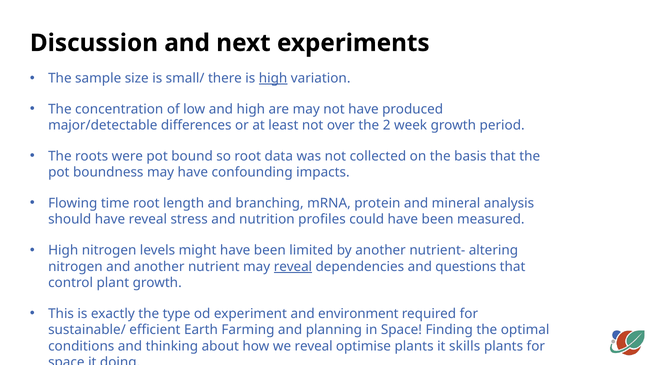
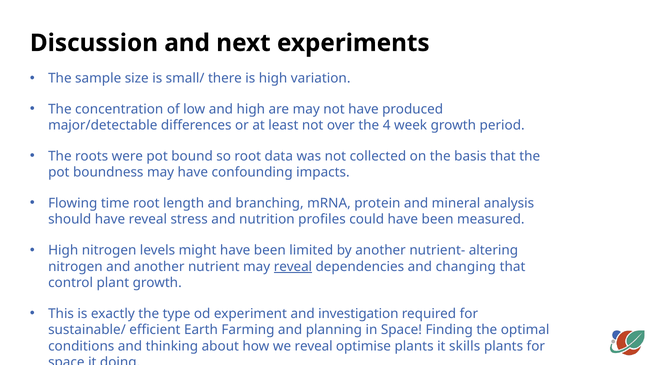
high underline: present -> none (273, 78)
2: 2 -> 4 (387, 125)
questions: questions -> changing (466, 266)
environment: environment -> investigation (358, 313)
